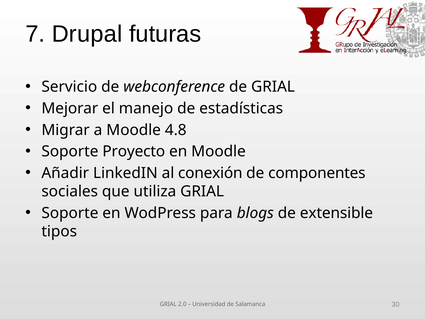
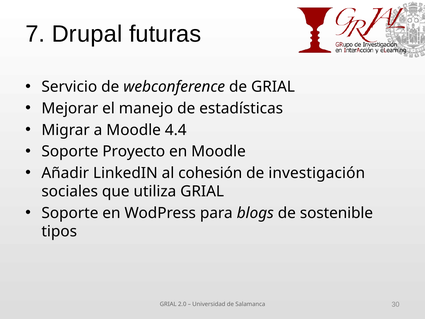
4.8: 4.8 -> 4.4 (176, 130)
conexión: conexión -> cohesión (210, 173)
componentes: componentes -> investigación (317, 173)
extensible: extensible -> sostenible (336, 213)
